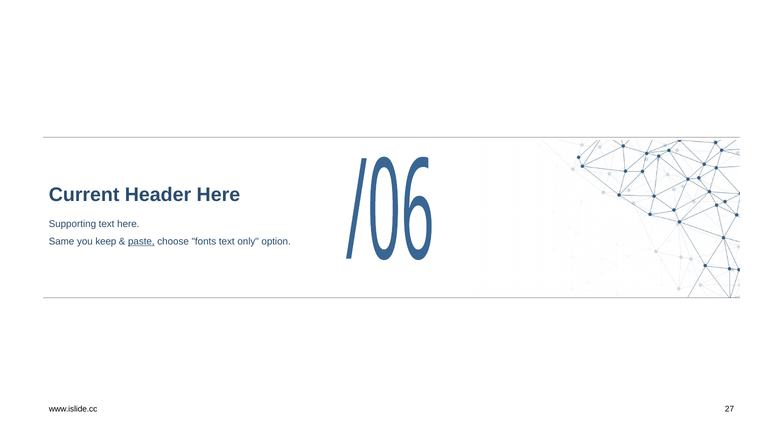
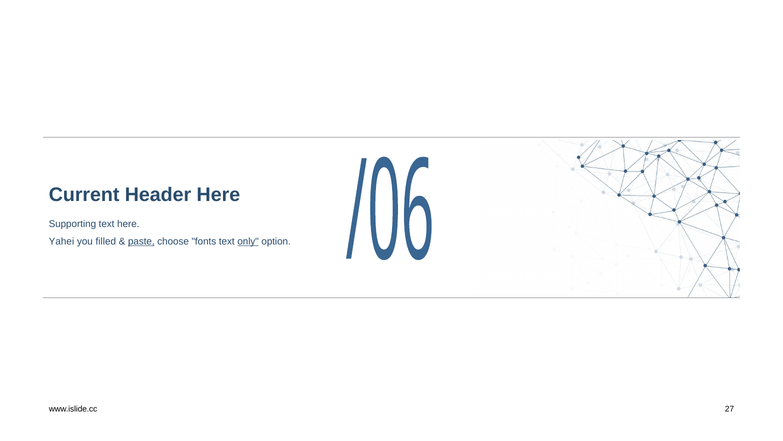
Same: Same -> Yahei (61, 241)
keep: keep -> filled (106, 241)
only underline: none -> present (248, 241)
